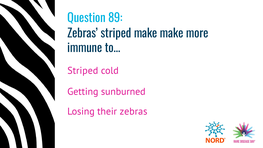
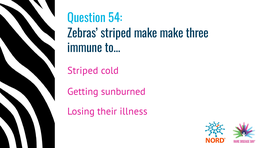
89: 89 -> 54 (115, 18)
more: more -> three (197, 34)
their zebras: zebras -> illness (134, 111)
